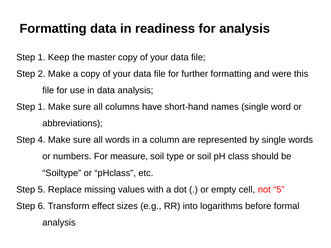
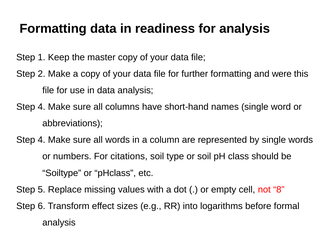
1: 1 -> 4 (42, 107)
measure: measure -> citations (129, 157)
not 5: 5 -> 8 (279, 190)
